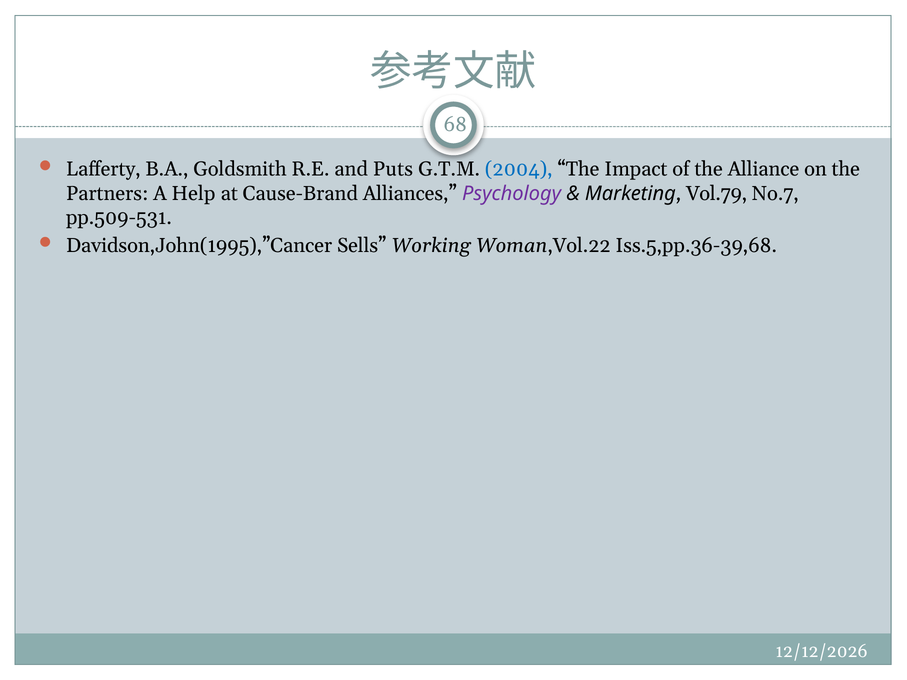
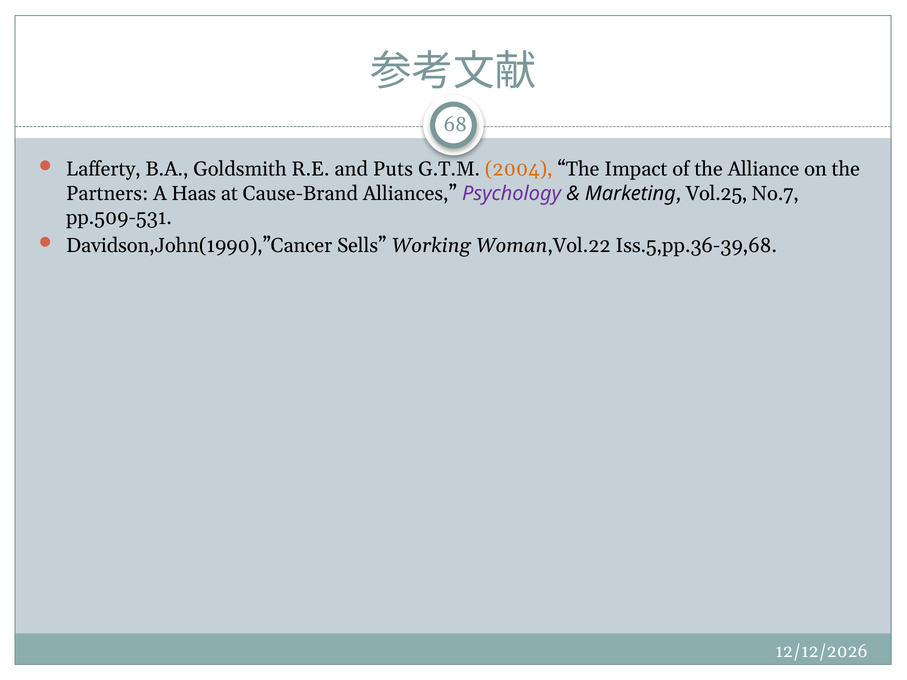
2004 colour: blue -> orange (519, 169)
Help: Help -> Haas (194, 194)
Vol.79: Vol.79 -> Vol.25 (717, 194)
Davidson,John(1995),”Cancer: Davidson,John(1995),”Cancer -> Davidson,John(1990),”Cancer (199, 246)
